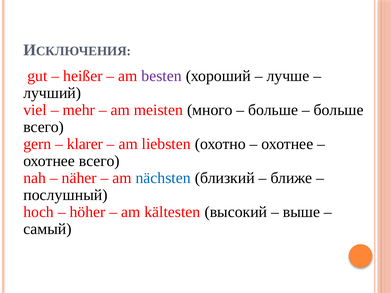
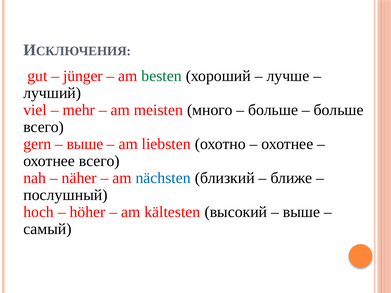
heißer: heißer -> jünger (83, 76)
besten colour: purple -> green (162, 76)
klarer: klarer -> выше (85, 144)
